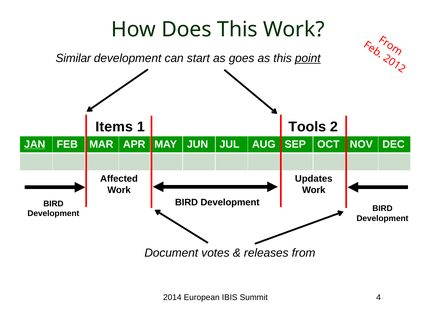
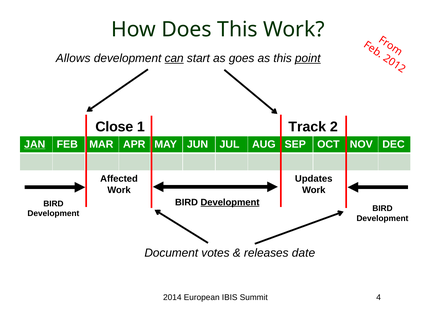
Similar: Similar -> Allows (73, 58)
can underline: none -> present (174, 58)
Items: Items -> Close (114, 127)
Tools: Tools -> Track (307, 127)
Development underline: none -> present (230, 202)
from: from -> date (304, 253)
